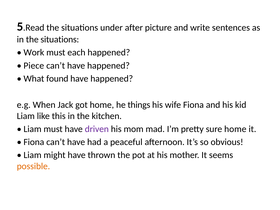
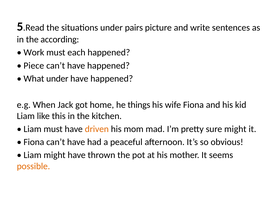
after: after -> pairs (134, 28)
in the situations: situations -> according (60, 39)
What found: found -> under (57, 79)
driven colour: purple -> orange (97, 129)
sure home: home -> might (235, 129)
